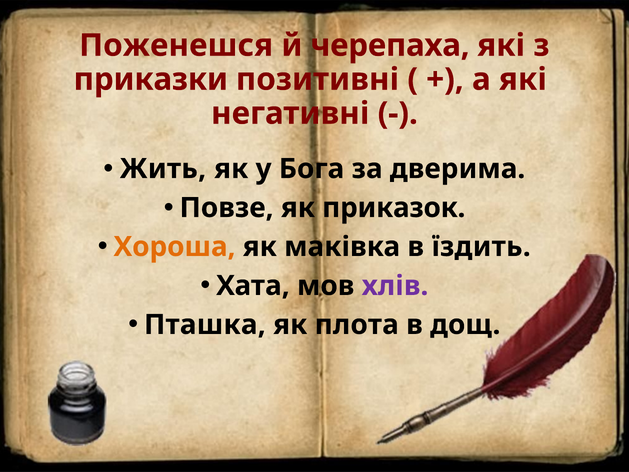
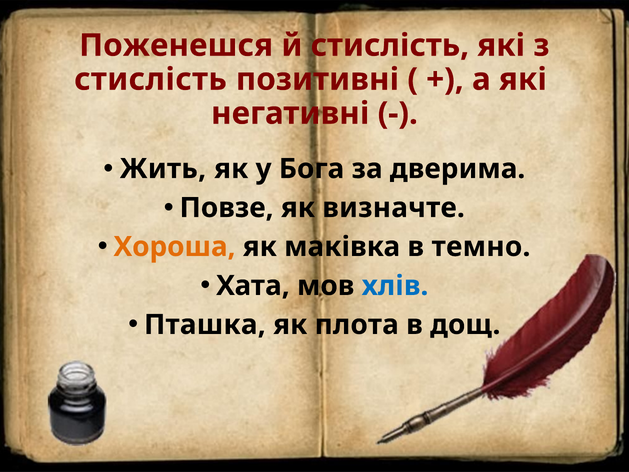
й черепаха: черепаха -> стислість (390, 45)
приказки: приказки -> стислість (151, 79)
приказок: приказок -> визначте (394, 208)
їздить: їздить -> темно (481, 247)
хлів colour: purple -> blue (395, 286)
